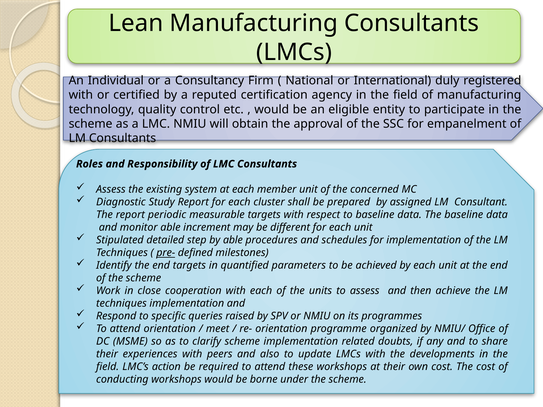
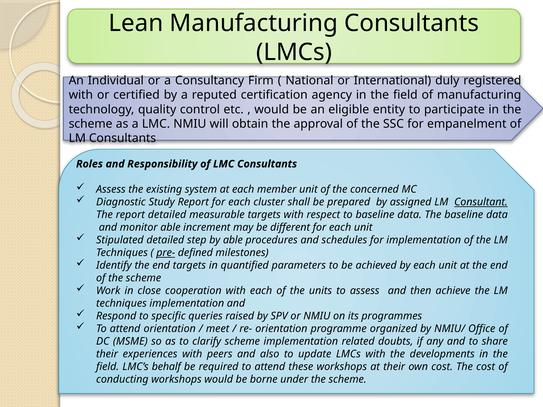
Consultant underline: none -> present (481, 202)
report periodic: periodic -> detailed (167, 215)
action: action -> behalf (166, 367)
